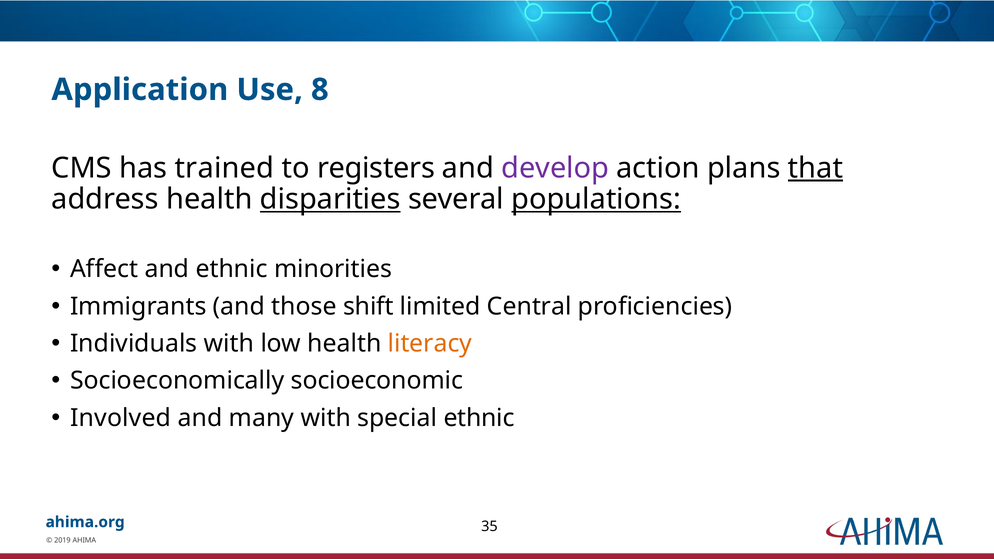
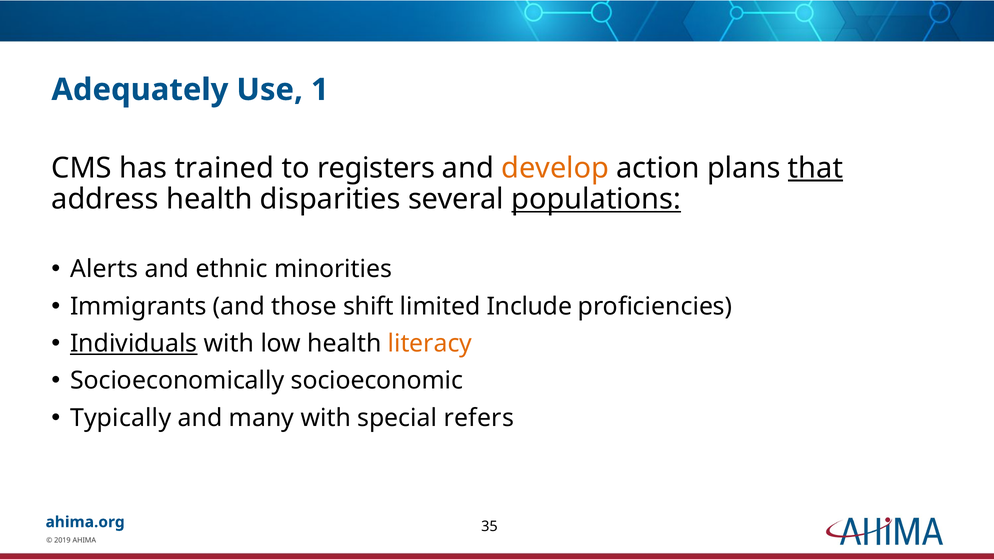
Application: Application -> Adequately (140, 90)
8: 8 -> 1 (320, 90)
develop colour: purple -> orange (555, 168)
disparities underline: present -> none (330, 199)
Affect: Affect -> Alerts (104, 269)
Central: Central -> Include (529, 306)
Individuals underline: none -> present (134, 344)
Involved: Involved -> Typically (121, 418)
special ethnic: ethnic -> refers (479, 418)
